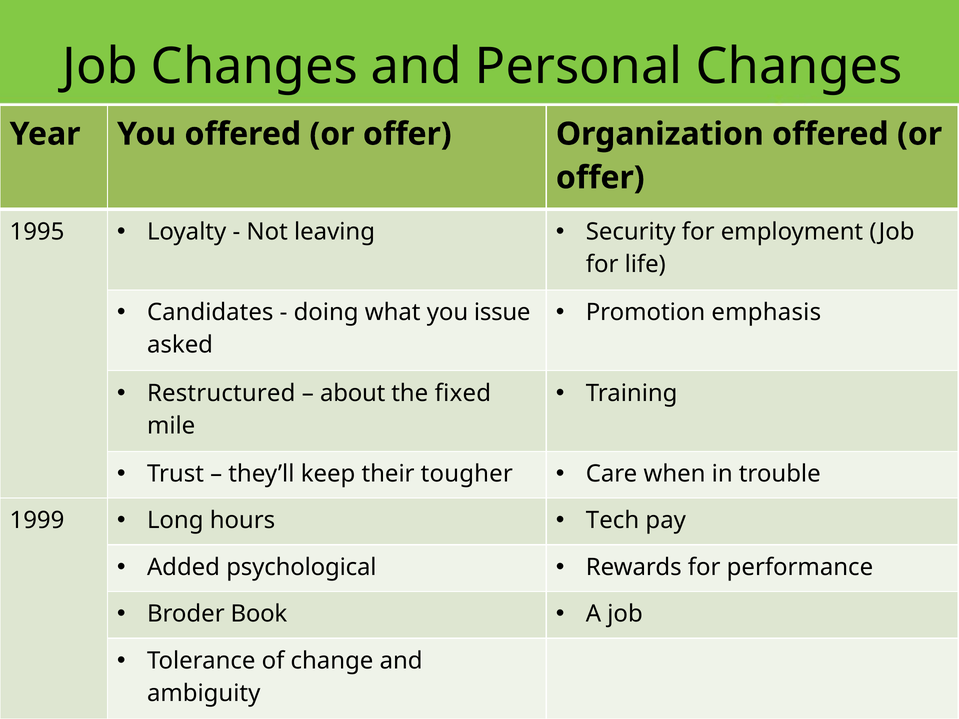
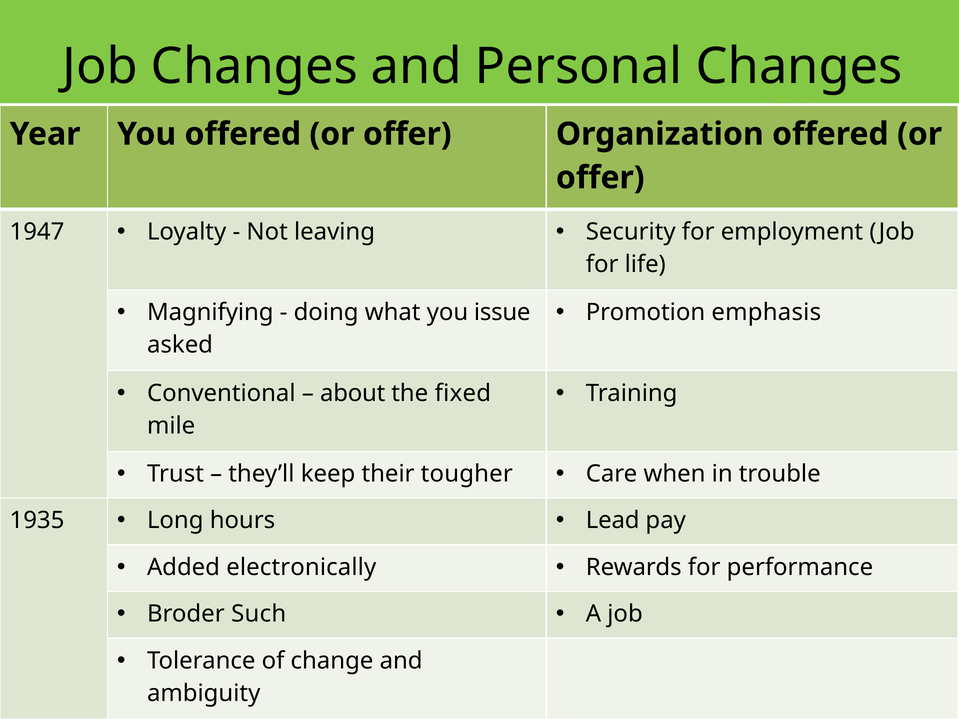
1995: 1995 -> 1947 (37, 232)
Candidates: Candidates -> Magnifying (210, 313)
Restructured: Restructured -> Conventional (221, 393)
1999: 1999 -> 1935 (37, 521)
Tech: Tech -> Lead (613, 521)
psychological: psychological -> electronically (301, 567)
Book: Book -> Such (259, 614)
